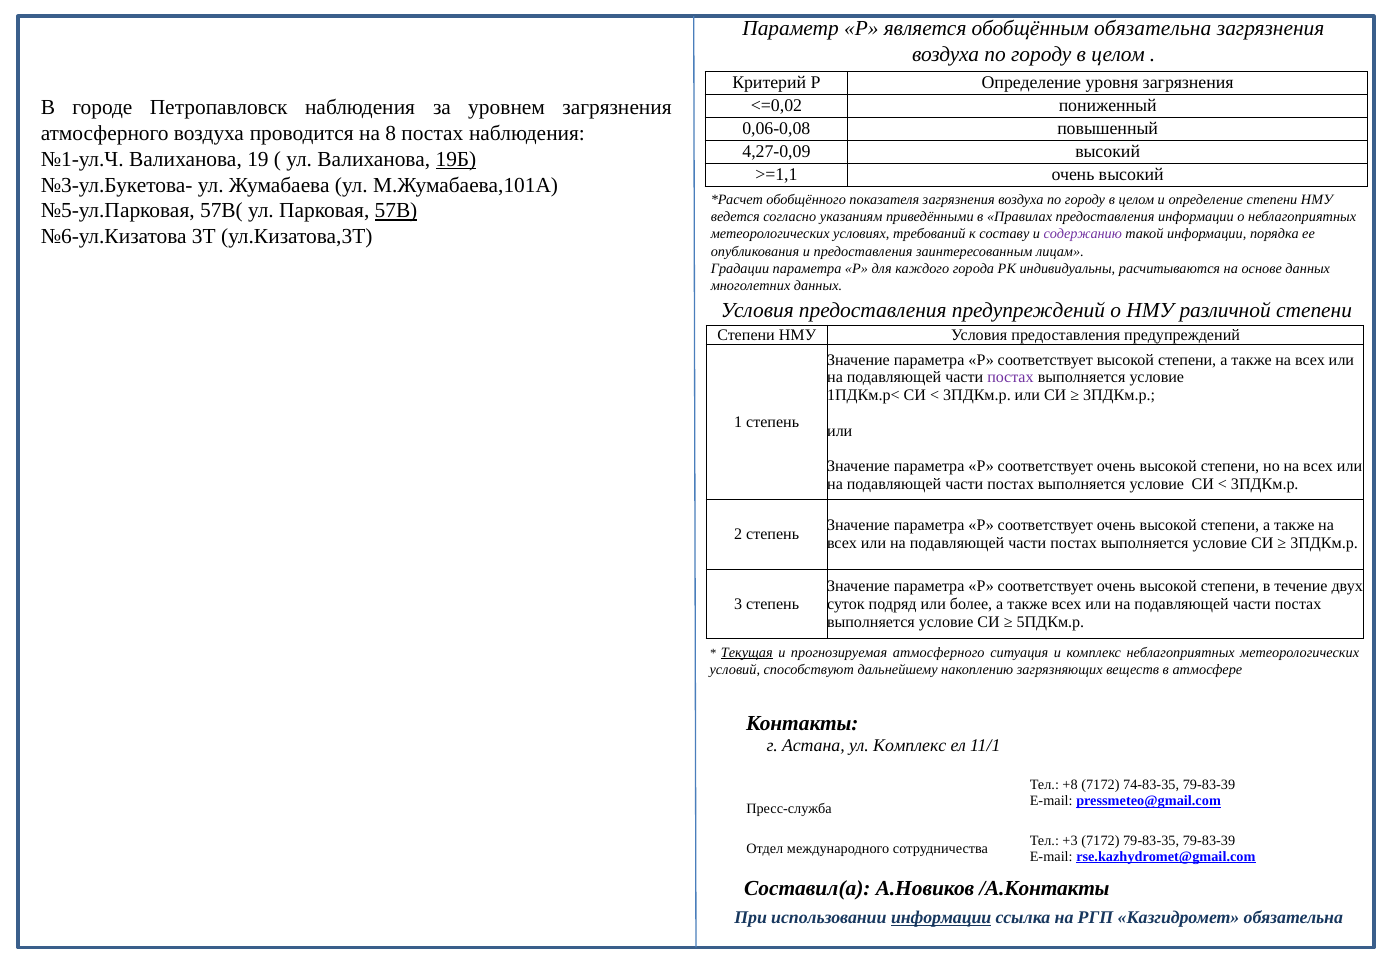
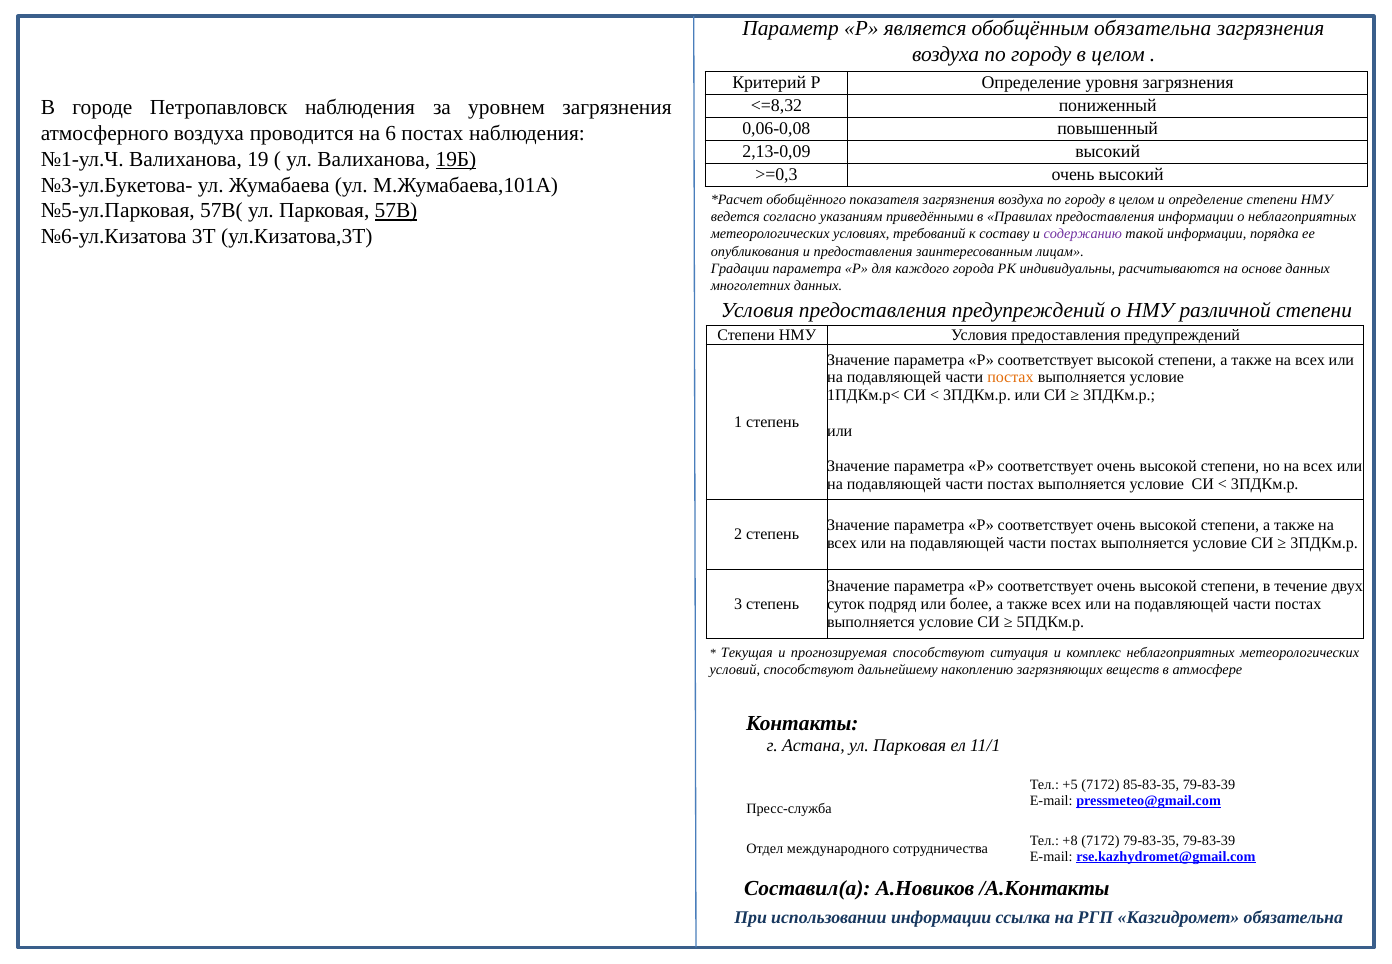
<=0,02: <=0,02 -> <=8,32 (777, 106)
8: 8 -> 6 (391, 134)
4,27-0,09: 4,27-0,09 -> 2,13-0,09 (776, 152)
>=1,1: >=1,1 -> >=0,3 (776, 175)
постах colour: purple -> orange (1011, 377)
Текущая underline: present -> none (747, 653)
прогнозируемая атмосферного: атмосферного -> способствуют (939, 653)
Астана ул Комплекс: Комплекс -> Парковая (910, 745)
+8: +8 -> +5 (1070, 785)
74-83-35: 74-83-35 -> 85-83-35 (1151, 785)
+3: +3 -> +8 (1070, 840)
информации underline: present -> none (941, 918)
